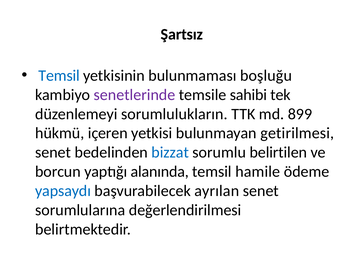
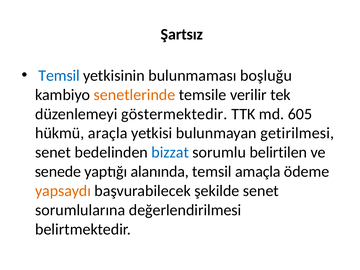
senetlerinde colour: purple -> orange (135, 95)
sahibi: sahibi -> verilir (248, 95)
sorumlulukların: sorumlulukların -> göstermektedir (174, 114)
899: 899 -> 605 (300, 114)
içeren: içeren -> araçla (108, 133)
borcun: borcun -> senede (58, 172)
hamile: hamile -> amaçla (258, 172)
yapsaydı colour: blue -> orange (63, 191)
ayrılan: ayrılan -> şekilde (217, 191)
